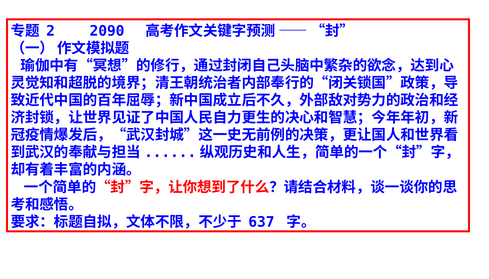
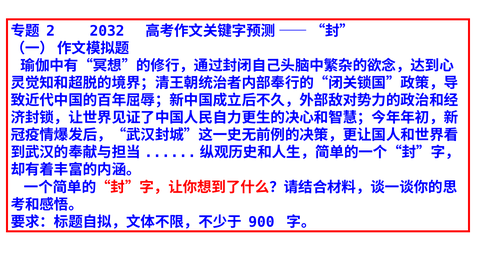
2090: 2090 -> 2032 (107, 31)
637: 637 -> 900 (261, 222)
